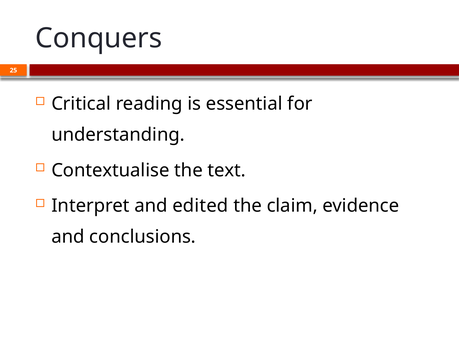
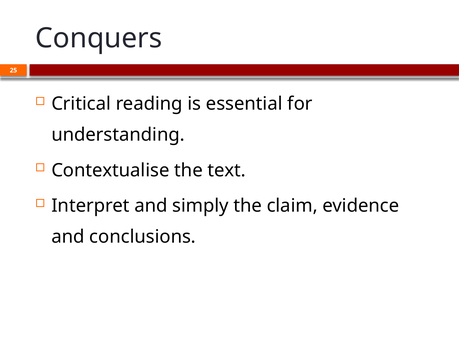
edited: edited -> simply (200, 206)
